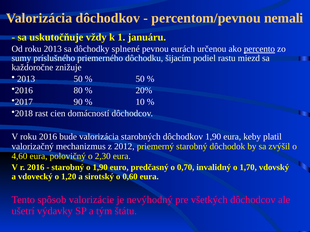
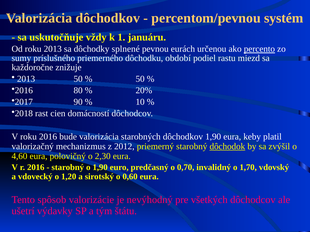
nemali: nemali -> systém (284, 18)
šijacím: šijacím -> období (178, 58)
dôchodok underline: none -> present (227, 147)
